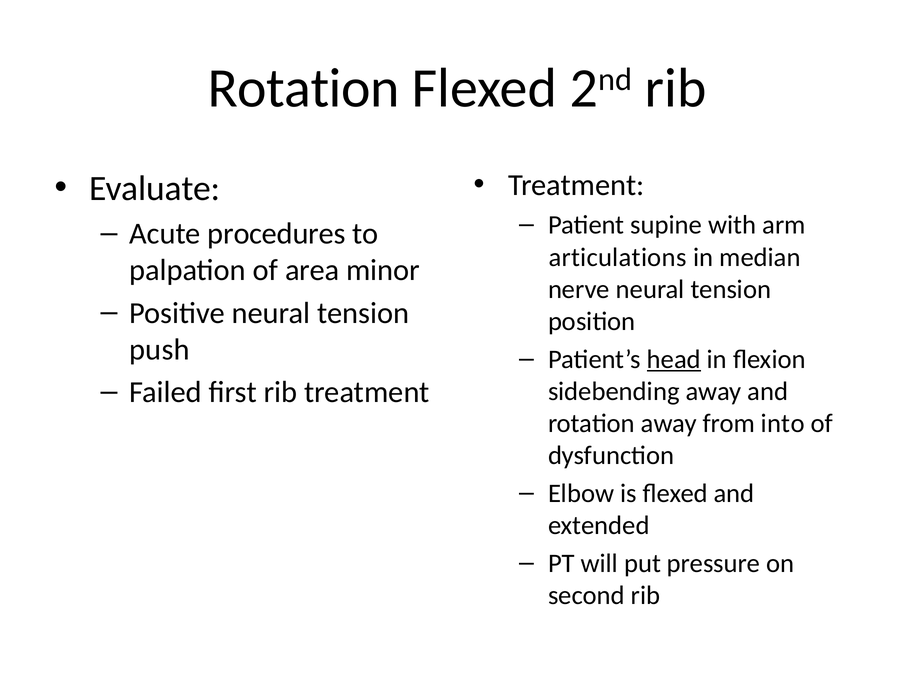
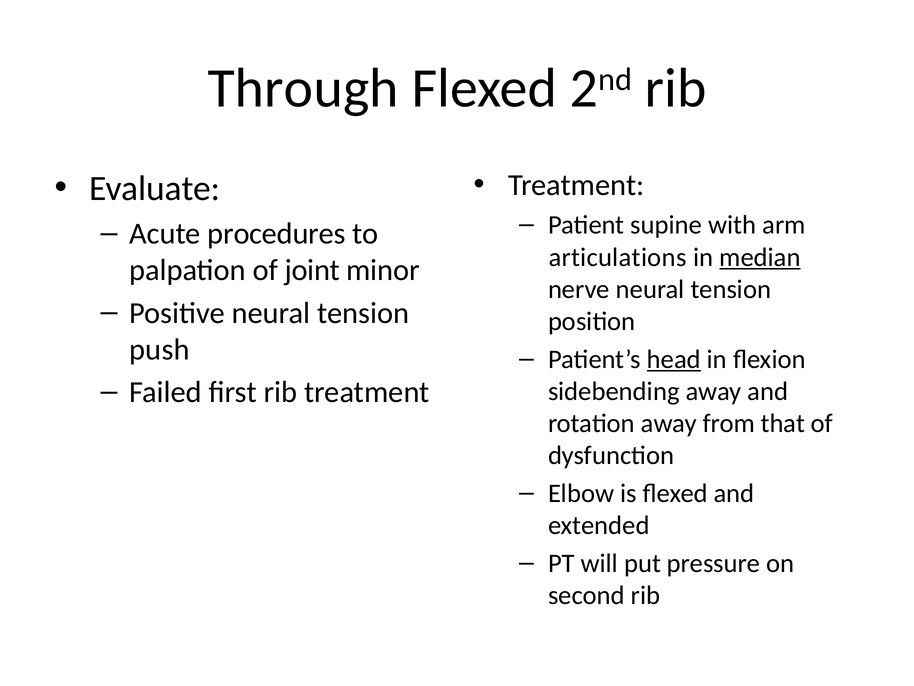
Rotation: Rotation -> Through (303, 88)
median underline: none -> present (760, 257)
area: area -> joint (312, 270)
into: into -> that (783, 423)
